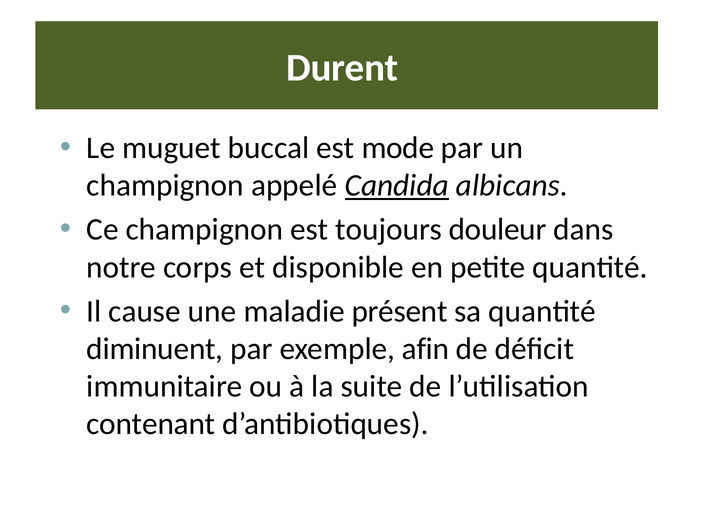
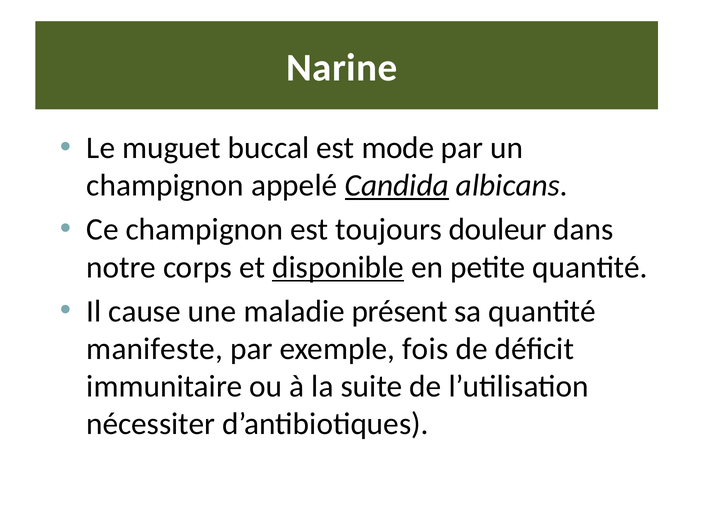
Durent: Durent -> Narine (342, 68)
disponible underline: none -> present (338, 267)
diminuent: diminuent -> manifeste (155, 349)
afin: afin -> fois (425, 349)
contenant: contenant -> nécessiter (151, 424)
